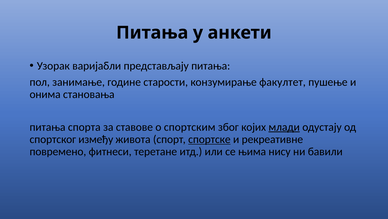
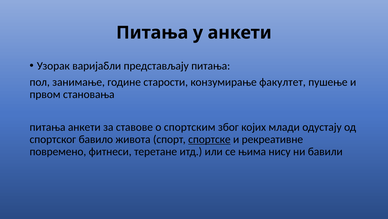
онима: онима -> првом (45, 94)
питања спорта: спорта -> анкети (84, 127)
млади underline: present -> none (284, 127)
између: између -> бавило (96, 139)
